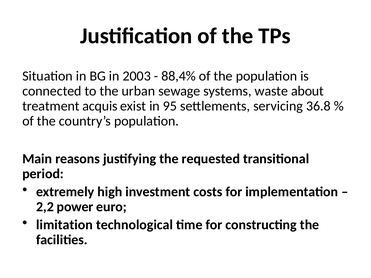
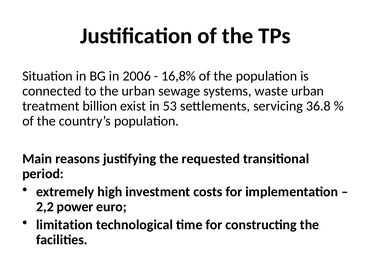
2003: 2003 -> 2006 (137, 76)
88,4%: 88,4% -> 16,8% (179, 76)
waste about: about -> urban (307, 91)
acquis: acquis -> billion (100, 106)
95: 95 -> 53 (170, 106)
